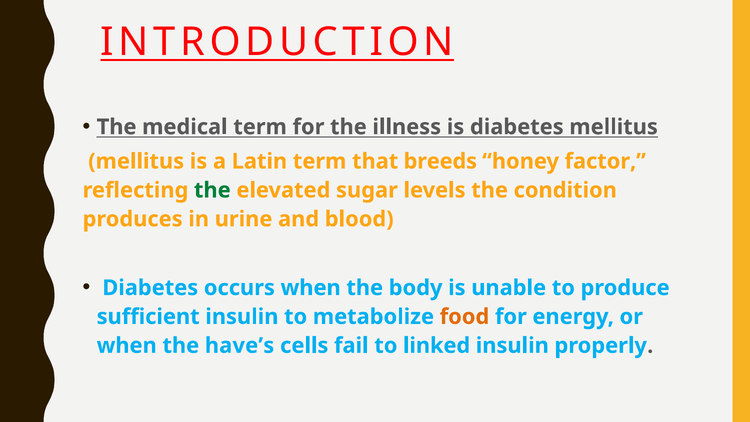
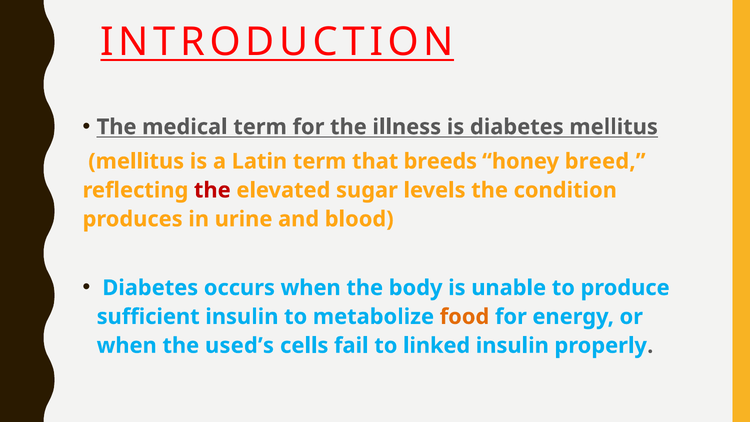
factor: factor -> breed (605, 161)
the colour: green -> red (212, 190)
have’s: have’s -> used’s (240, 346)
